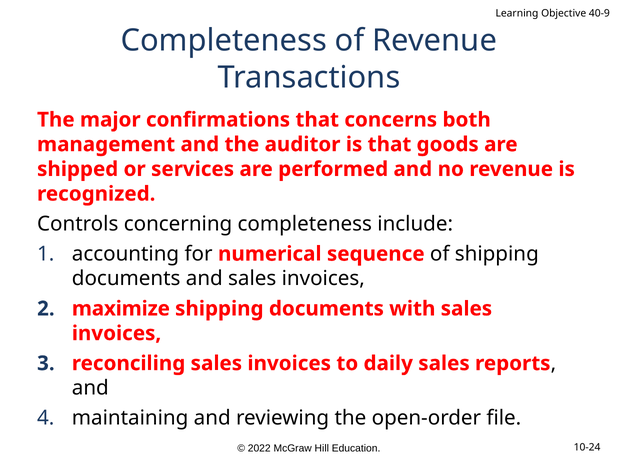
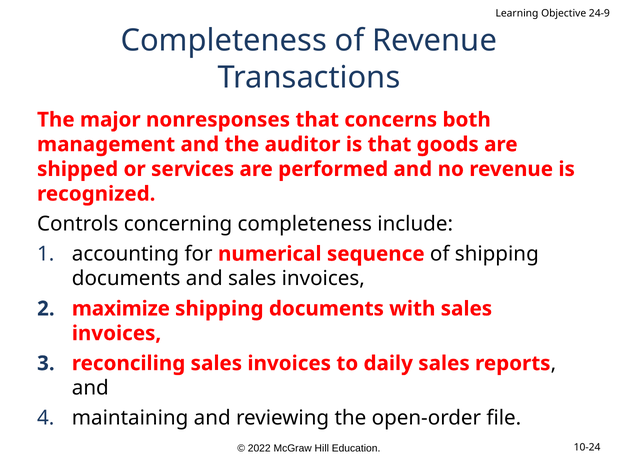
40-9: 40-9 -> 24-9 (599, 13)
confirmations: confirmations -> nonresponses (218, 120)
